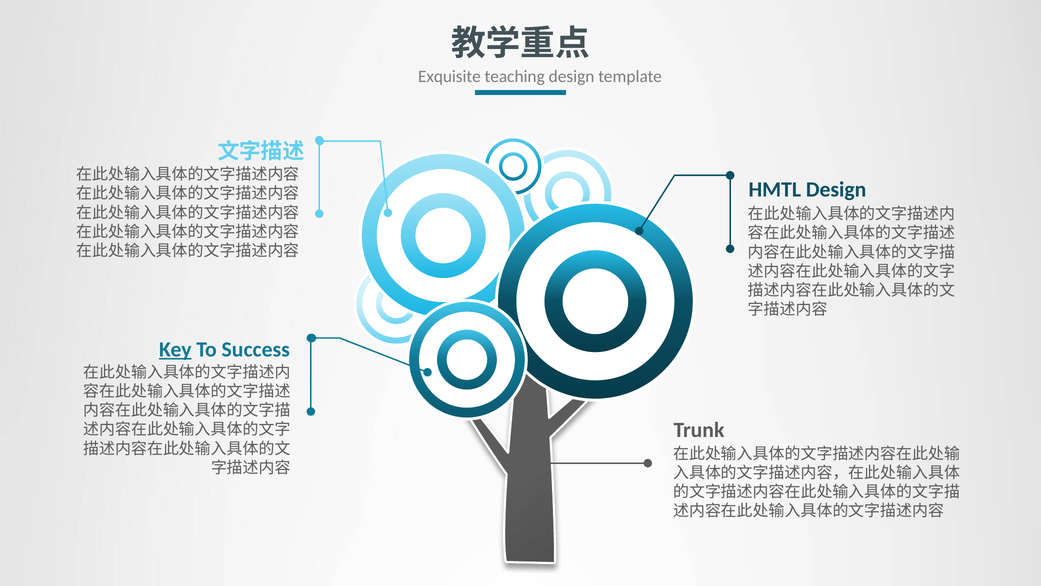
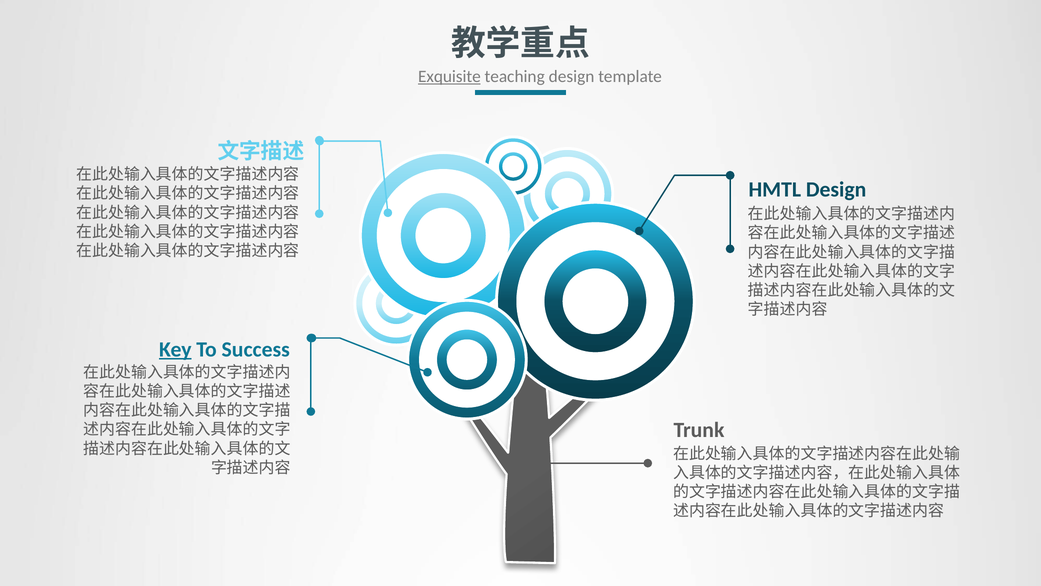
Exquisite underline: none -> present (449, 77)
